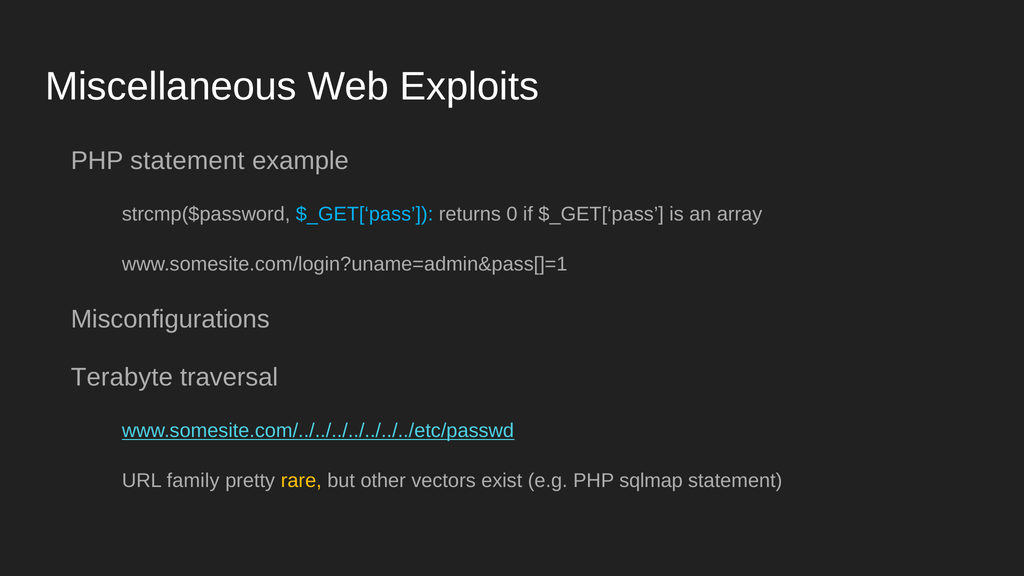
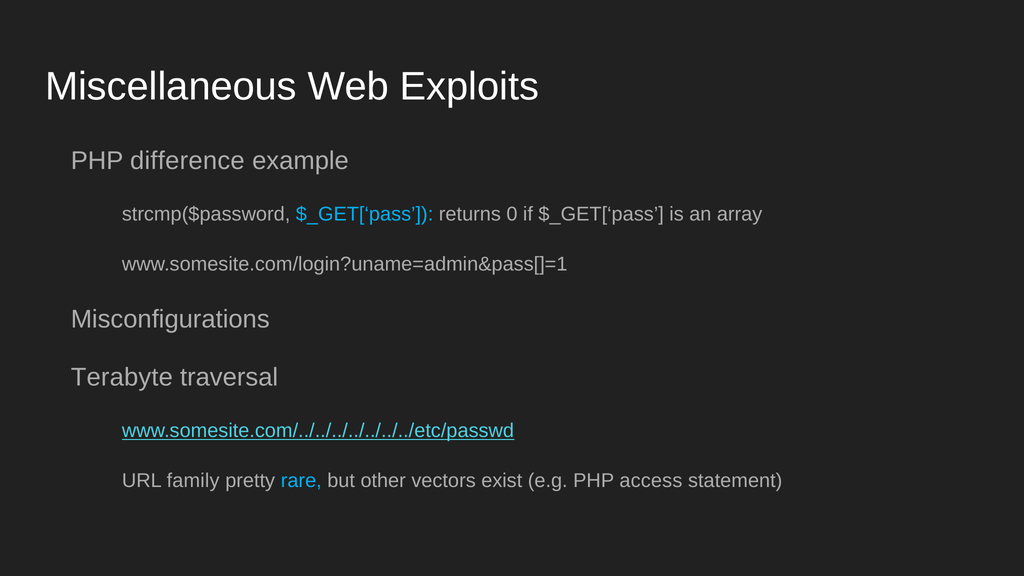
PHP statement: statement -> difference (187, 161)
rare colour: yellow -> light blue (301, 481)
sqlmap: sqlmap -> access (651, 481)
